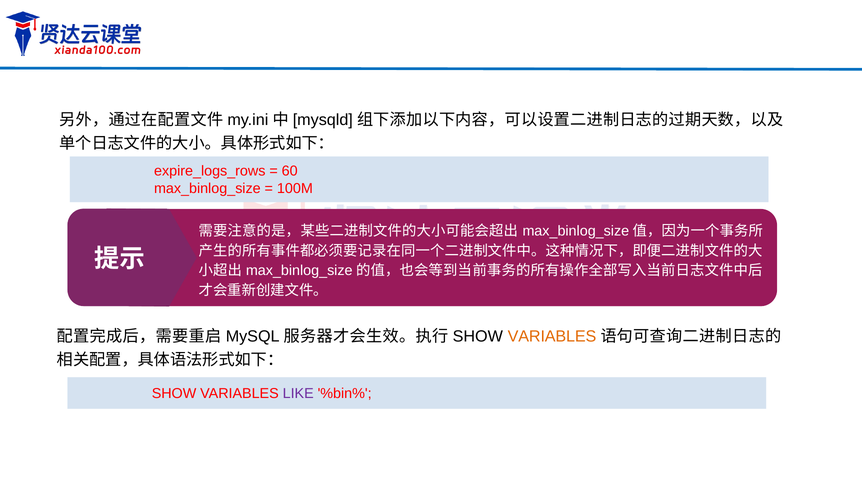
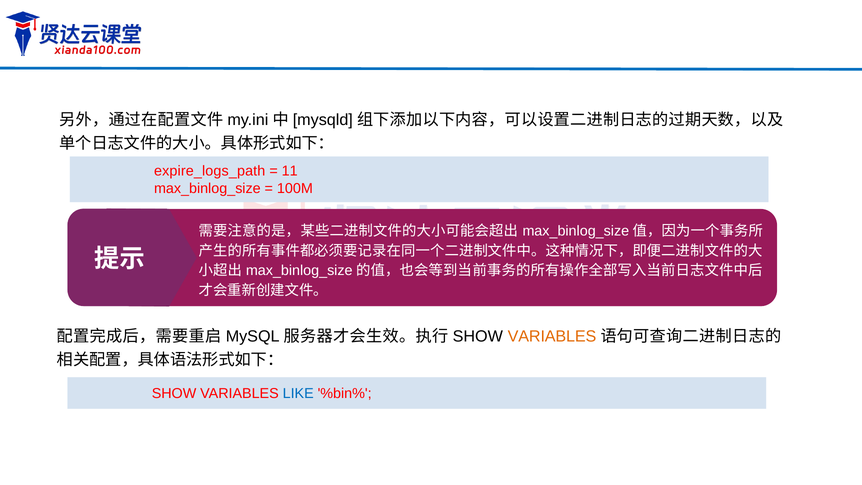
expire_logs_rows: expire_logs_rows -> expire_logs_path (210, 171)
60: 60 -> 11 (290, 171)
LIKE colour: purple -> blue (298, 394)
